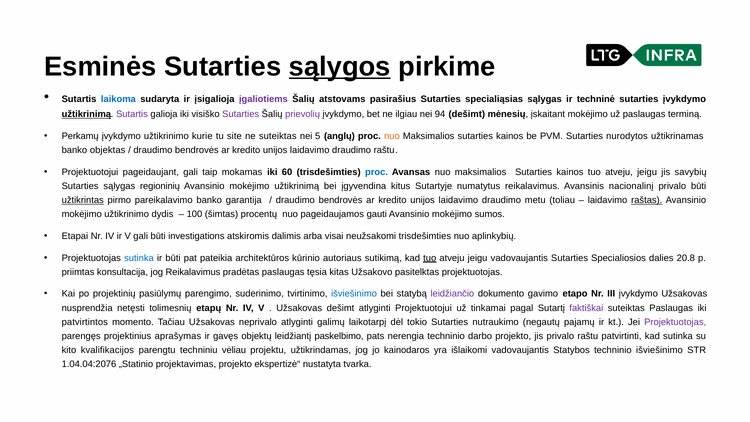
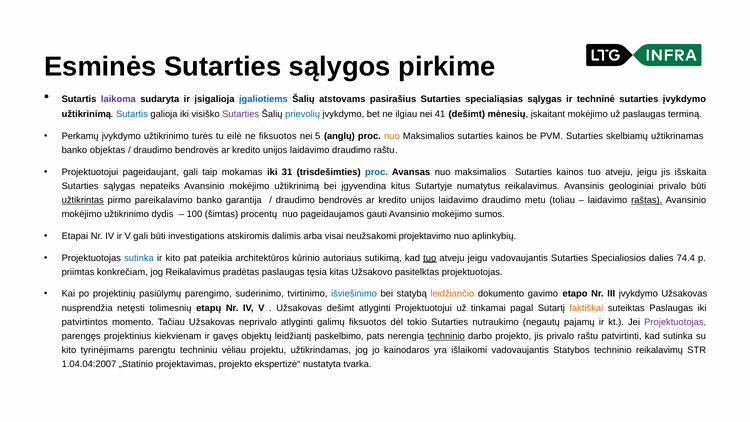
sąlygos underline: present -> none (340, 67)
laikoma colour: blue -> purple (118, 99)
įgaliotiems colour: purple -> blue (263, 99)
užtikrinimą underline: present -> none (86, 114)
Sutartis colour: purple -> blue (132, 114)
prievolių colour: purple -> blue (303, 114)
94: 94 -> 41 (440, 114)
kurie: kurie -> turės (202, 136)
site: site -> eilė (234, 136)
ne suteiktas: suteiktas -> fiksuotos (278, 136)
nurodytos: nurodytos -> skelbiamų (627, 136)
60: 60 -> 31 (287, 172)
savybių: savybių -> išskaita (691, 172)
regioninių: regioninių -> nepateiks (160, 186)
nacionalinį: nacionalinį -> geologiniai (631, 186)
neužsakomi trisdešimties: trisdešimties -> projektavimo (425, 236)
ir būti: būti -> kito (173, 258)
20.8: 20.8 -> 74.4 (686, 258)
konsultacija: konsultacija -> konkrečiam (122, 272)
leidžiančio colour: purple -> orange (452, 294)
faktiškai colour: purple -> orange (586, 308)
galimų laikotarpį: laikotarpį -> fiksuotos (368, 322)
aprašymas: aprašymas -> kiekvienam (178, 336)
techninio underline: none -> present (446, 336)
kvalifikacijos: kvalifikacijos -> tyrinėjimams (107, 350)
techninio išviešinimo: išviešinimo -> reikalavimų (660, 350)
1.04.04:2076: 1.04.04:2076 -> 1.04.04:2007 (89, 364)
